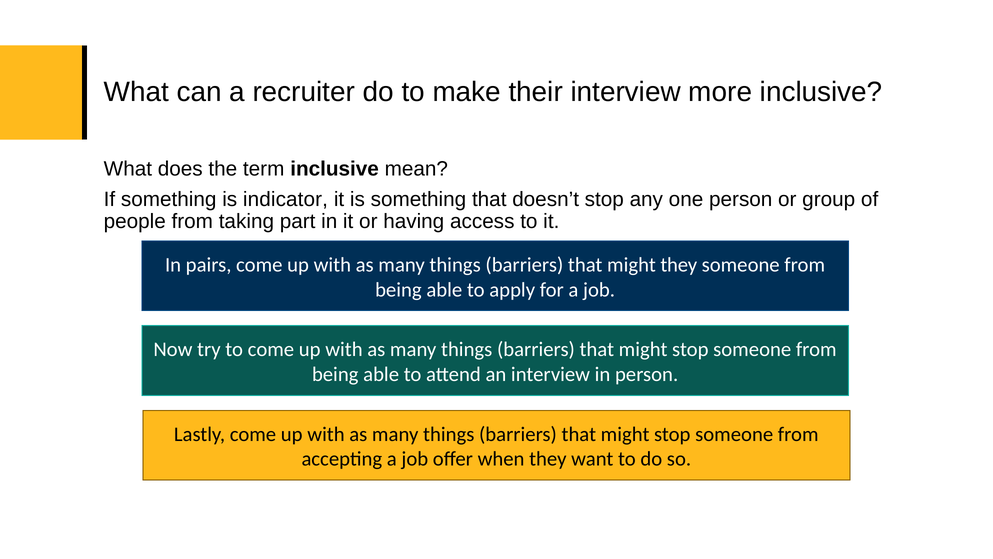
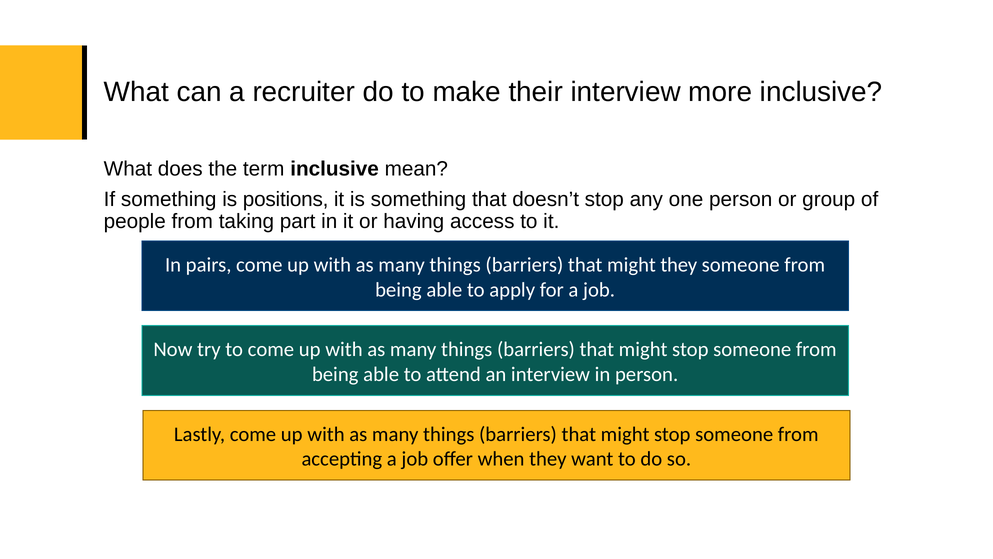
indicator: indicator -> positions (286, 199)
